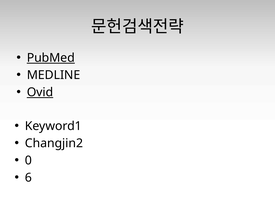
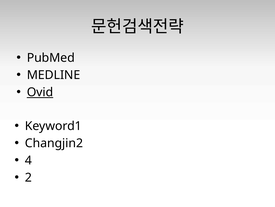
PubMed underline: present -> none (51, 58)
0: 0 -> 4 (28, 160)
6: 6 -> 2 (28, 177)
